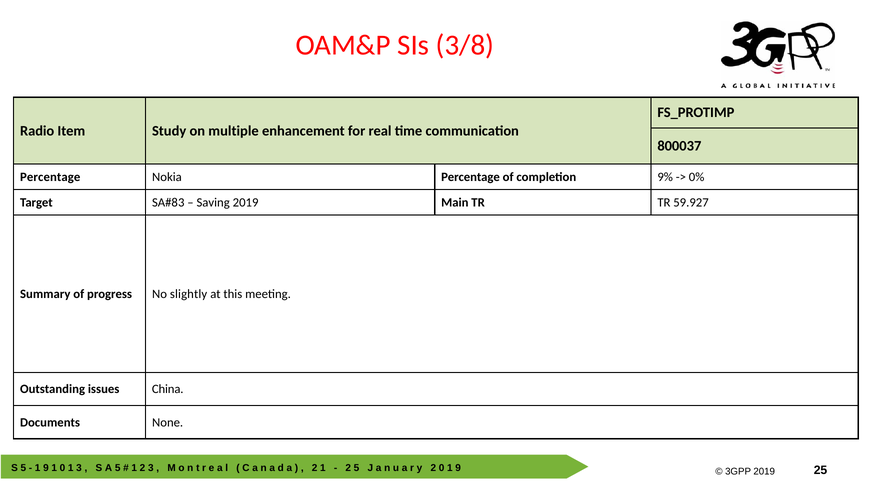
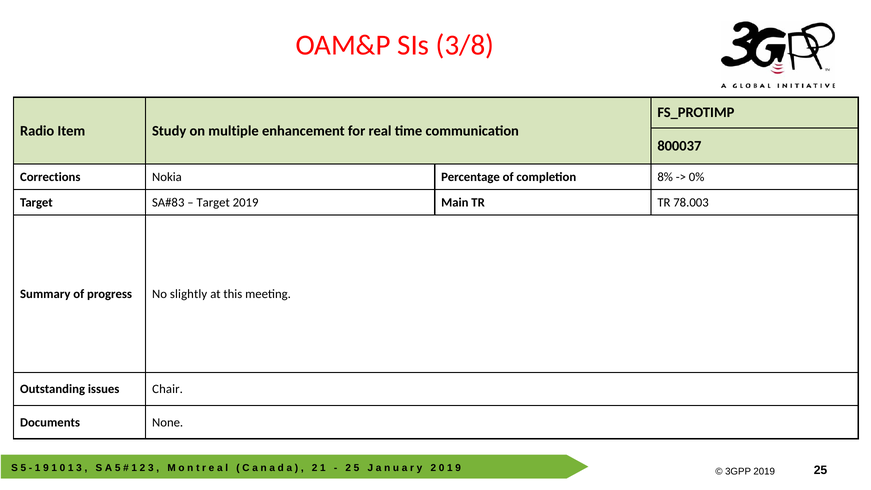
Percentage: Percentage -> Corrections (50, 177)
9%: 9% -> 8% (665, 177)
Saving: Saving -> Target (213, 202)
59.927: 59.927 -> 78.003 (691, 202)
China: China -> Chair (168, 389)
